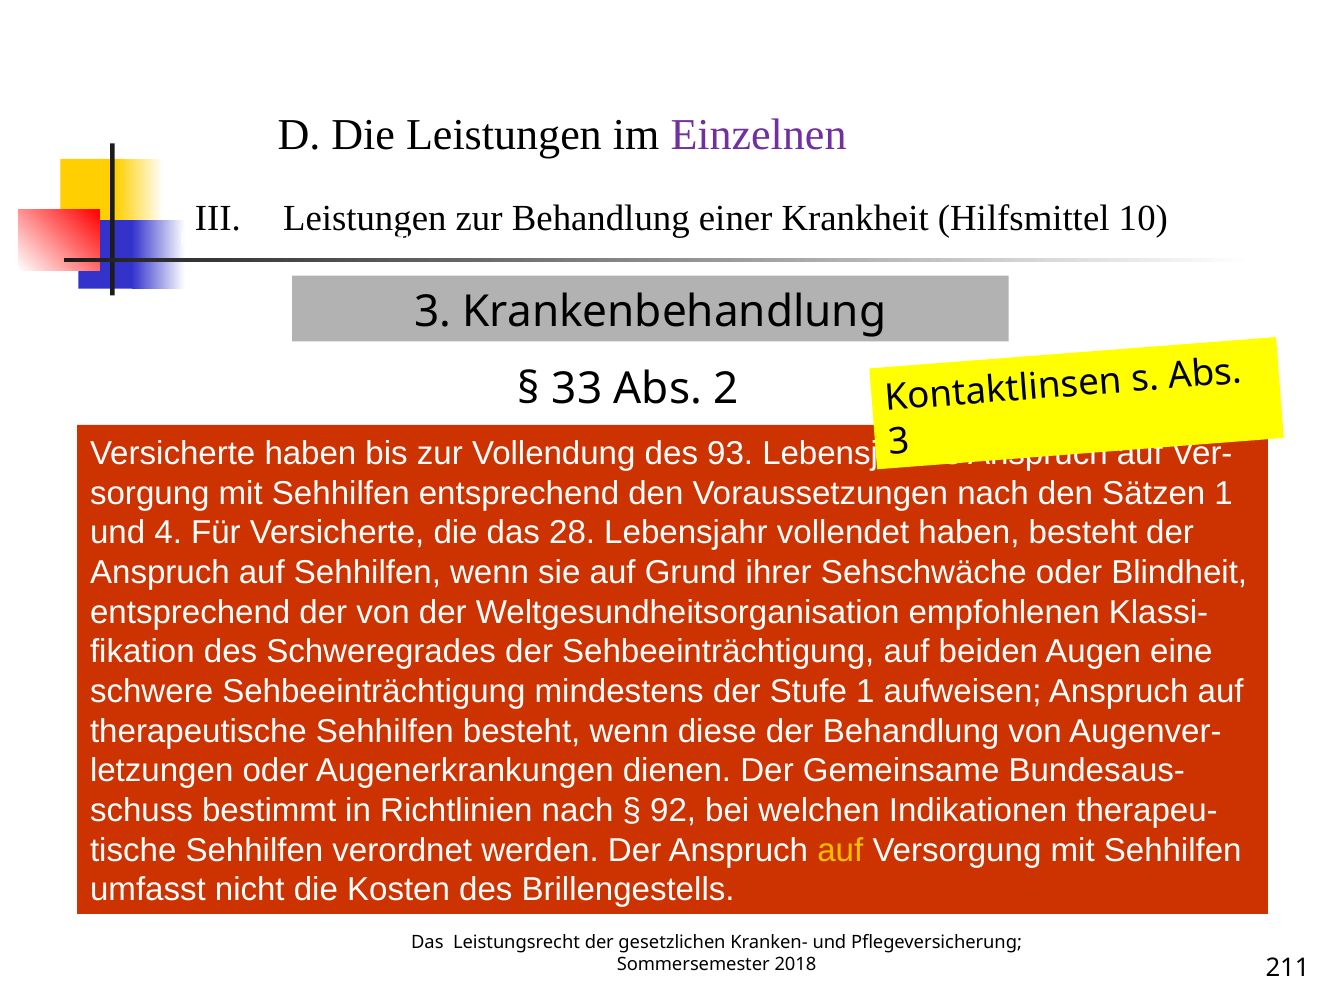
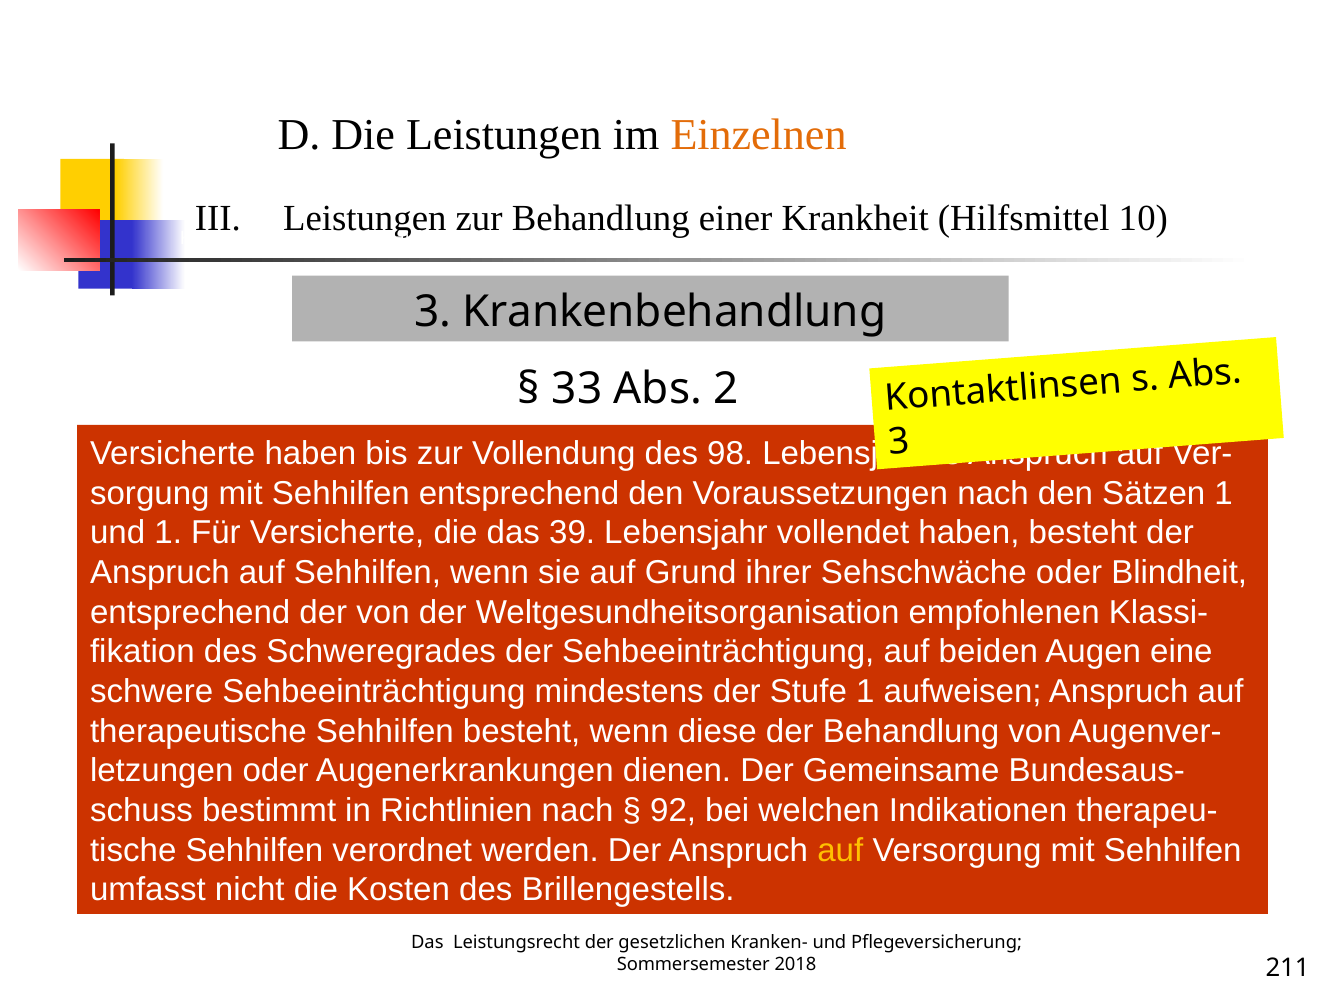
Einzelnen colour: purple -> orange (759, 135)
93: 93 -> 98 (730, 454)
und 4: 4 -> 1 (168, 533)
28: 28 -> 39 (572, 533)
